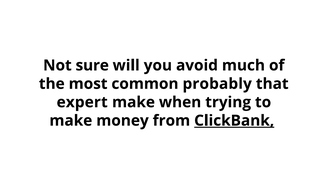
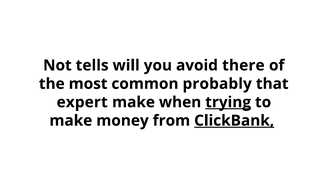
sure: sure -> tells (92, 65)
much: much -> there (243, 65)
trying underline: none -> present (228, 102)
